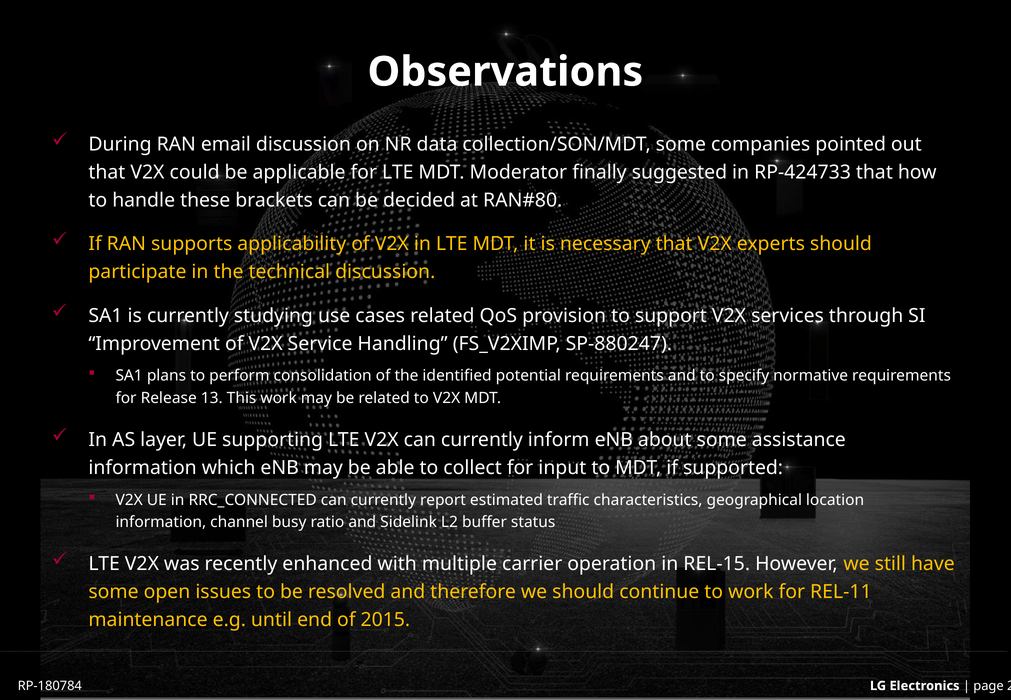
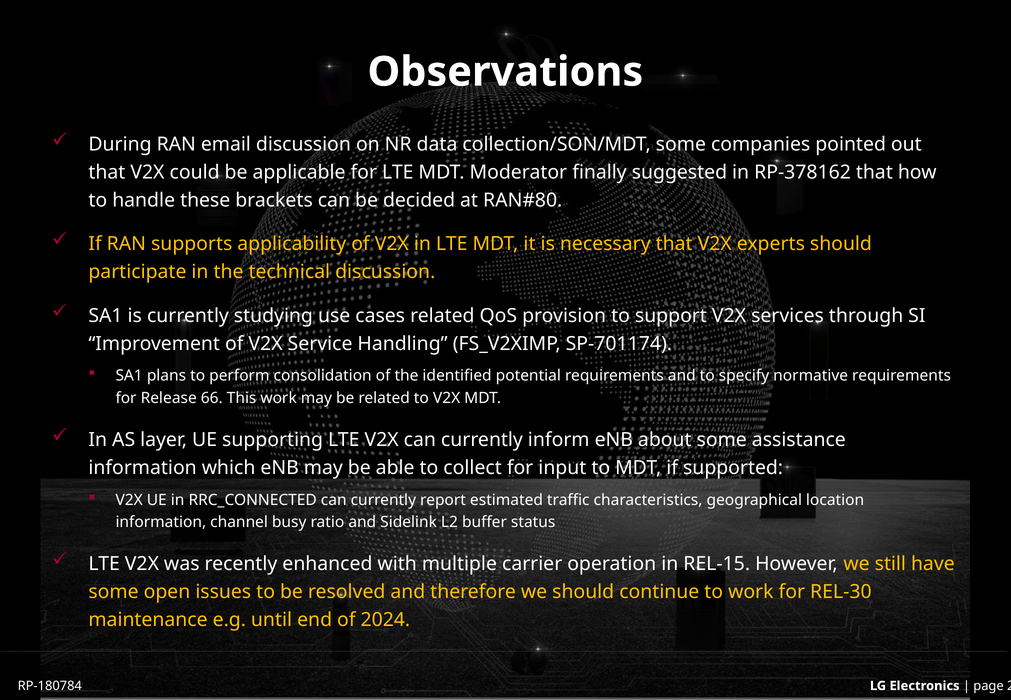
RP-424733: RP-424733 -> RP-378162 (803, 172)
SP-880247: SP-880247 -> SP-701174 (619, 344)
13: 13 -> 66 (212, 398)
REL-11: REL-11 -> REL-30 (841, 592)
2015: 2015 -> 2024 (385, 620)
